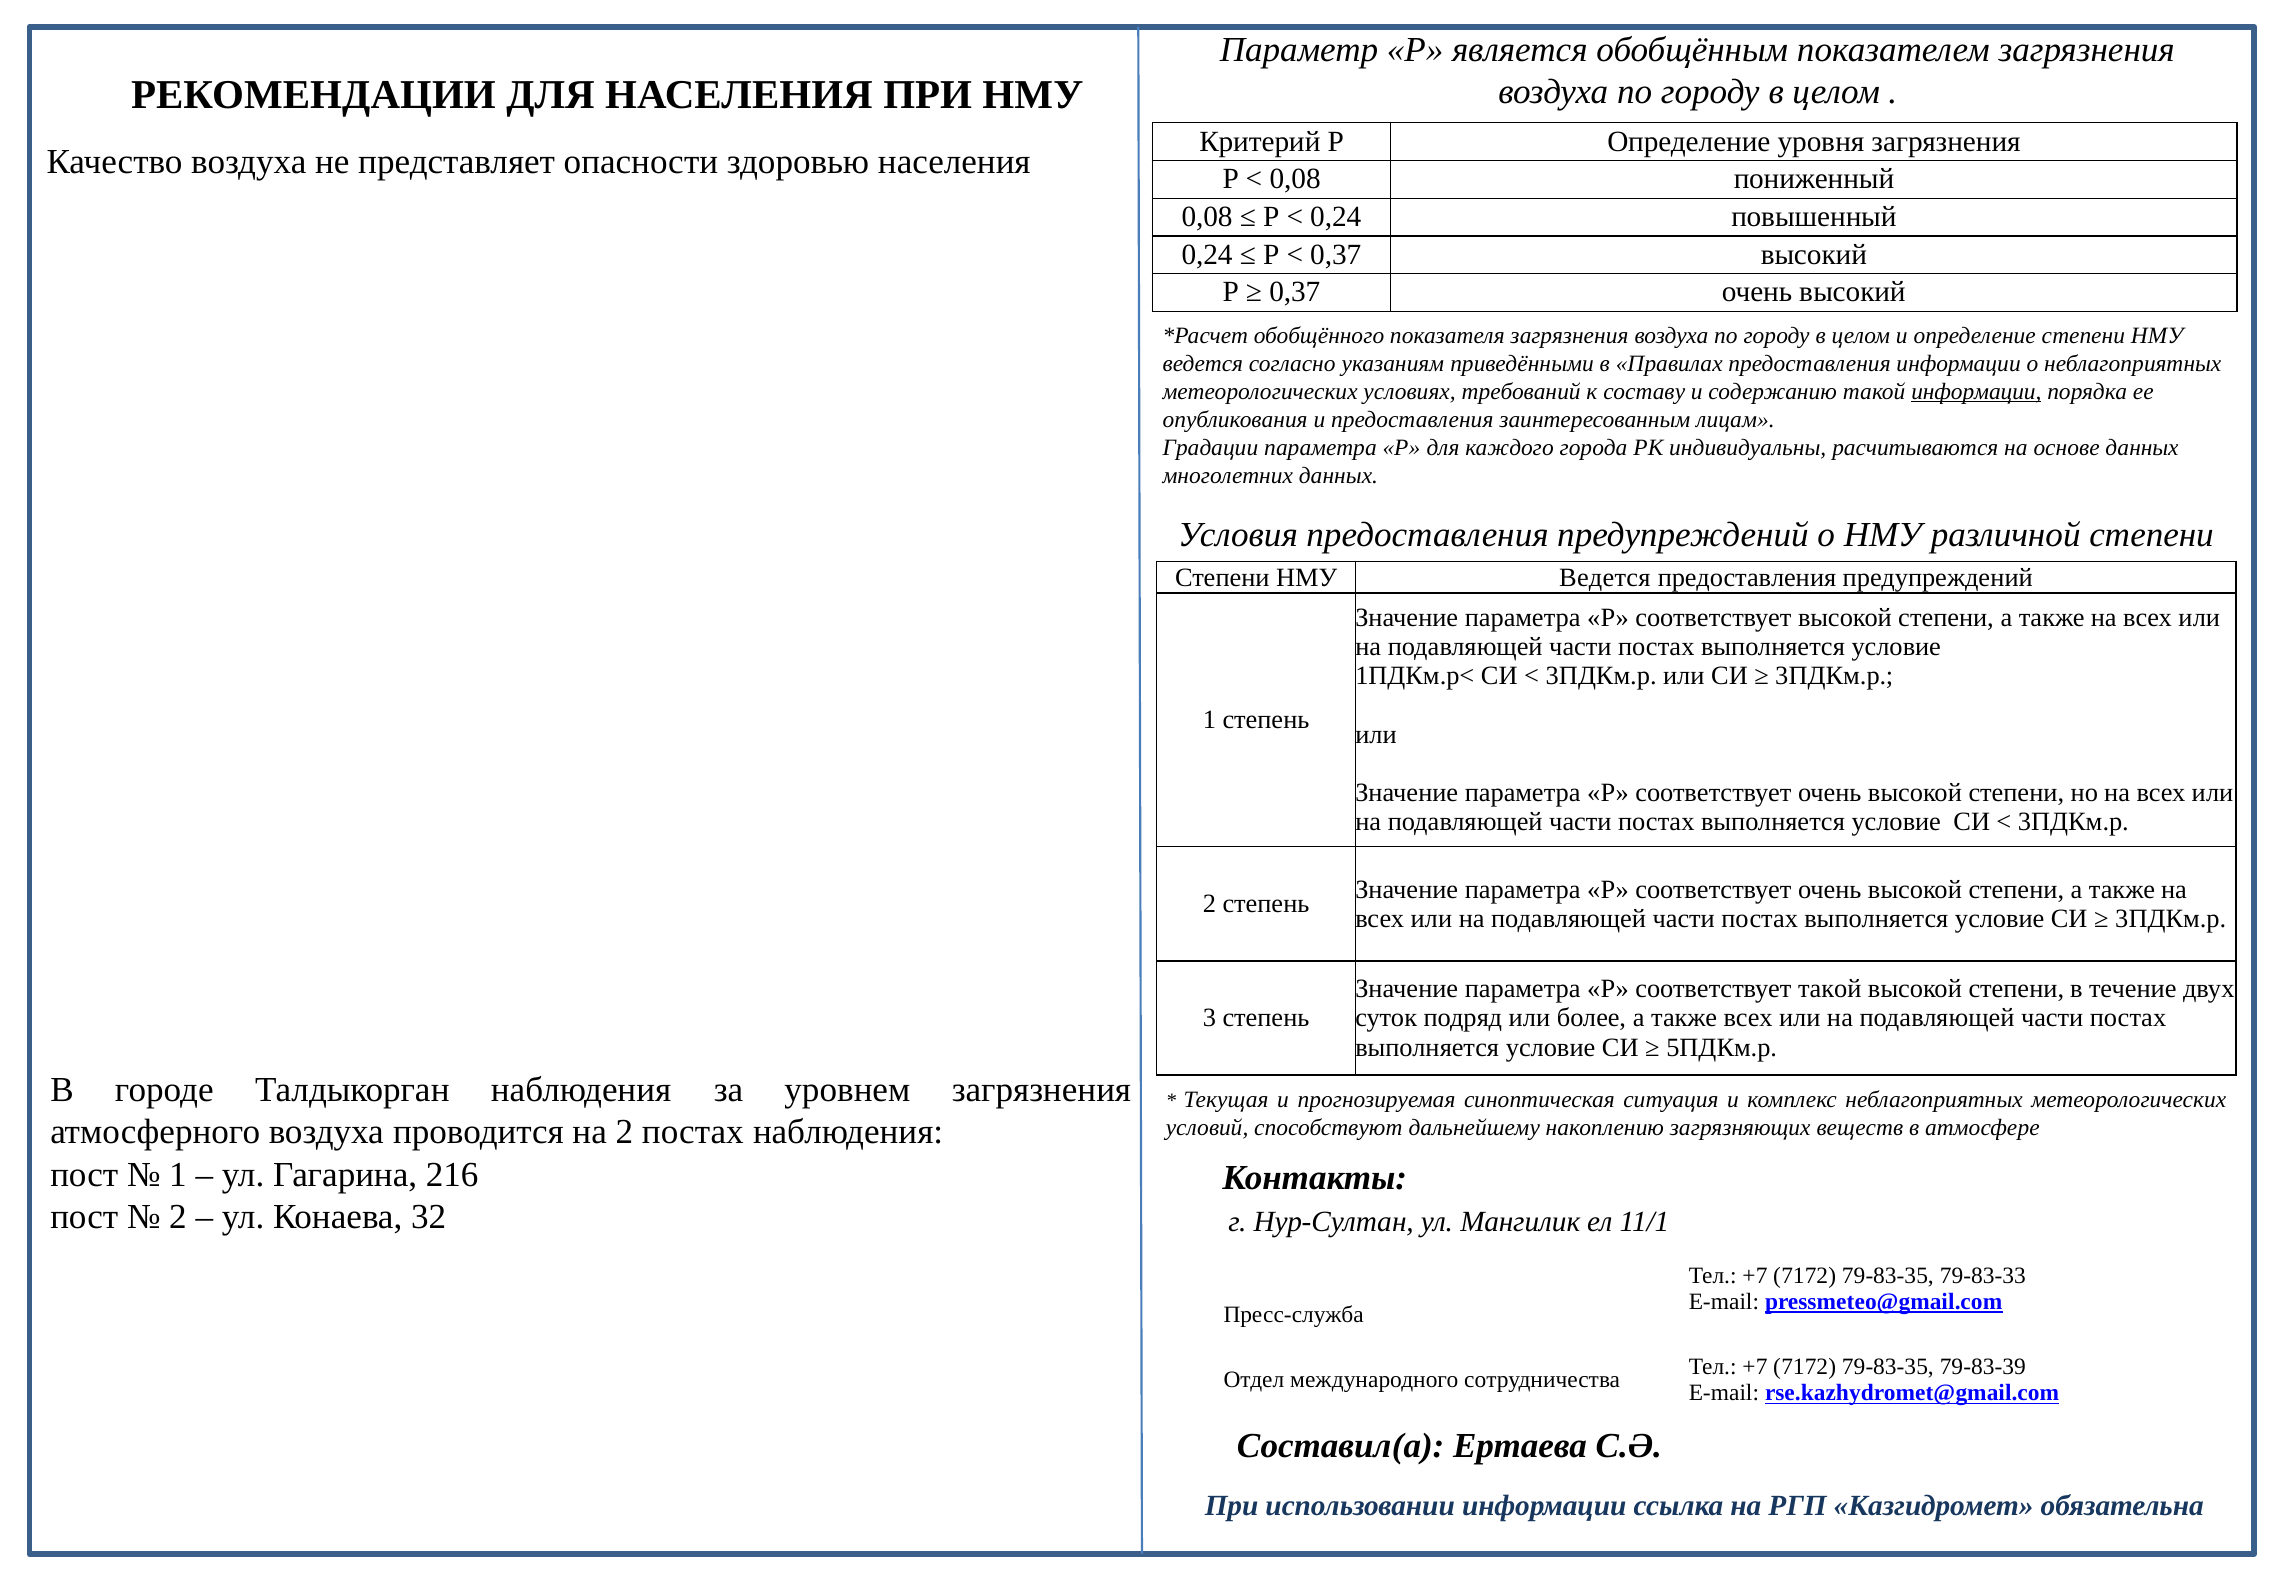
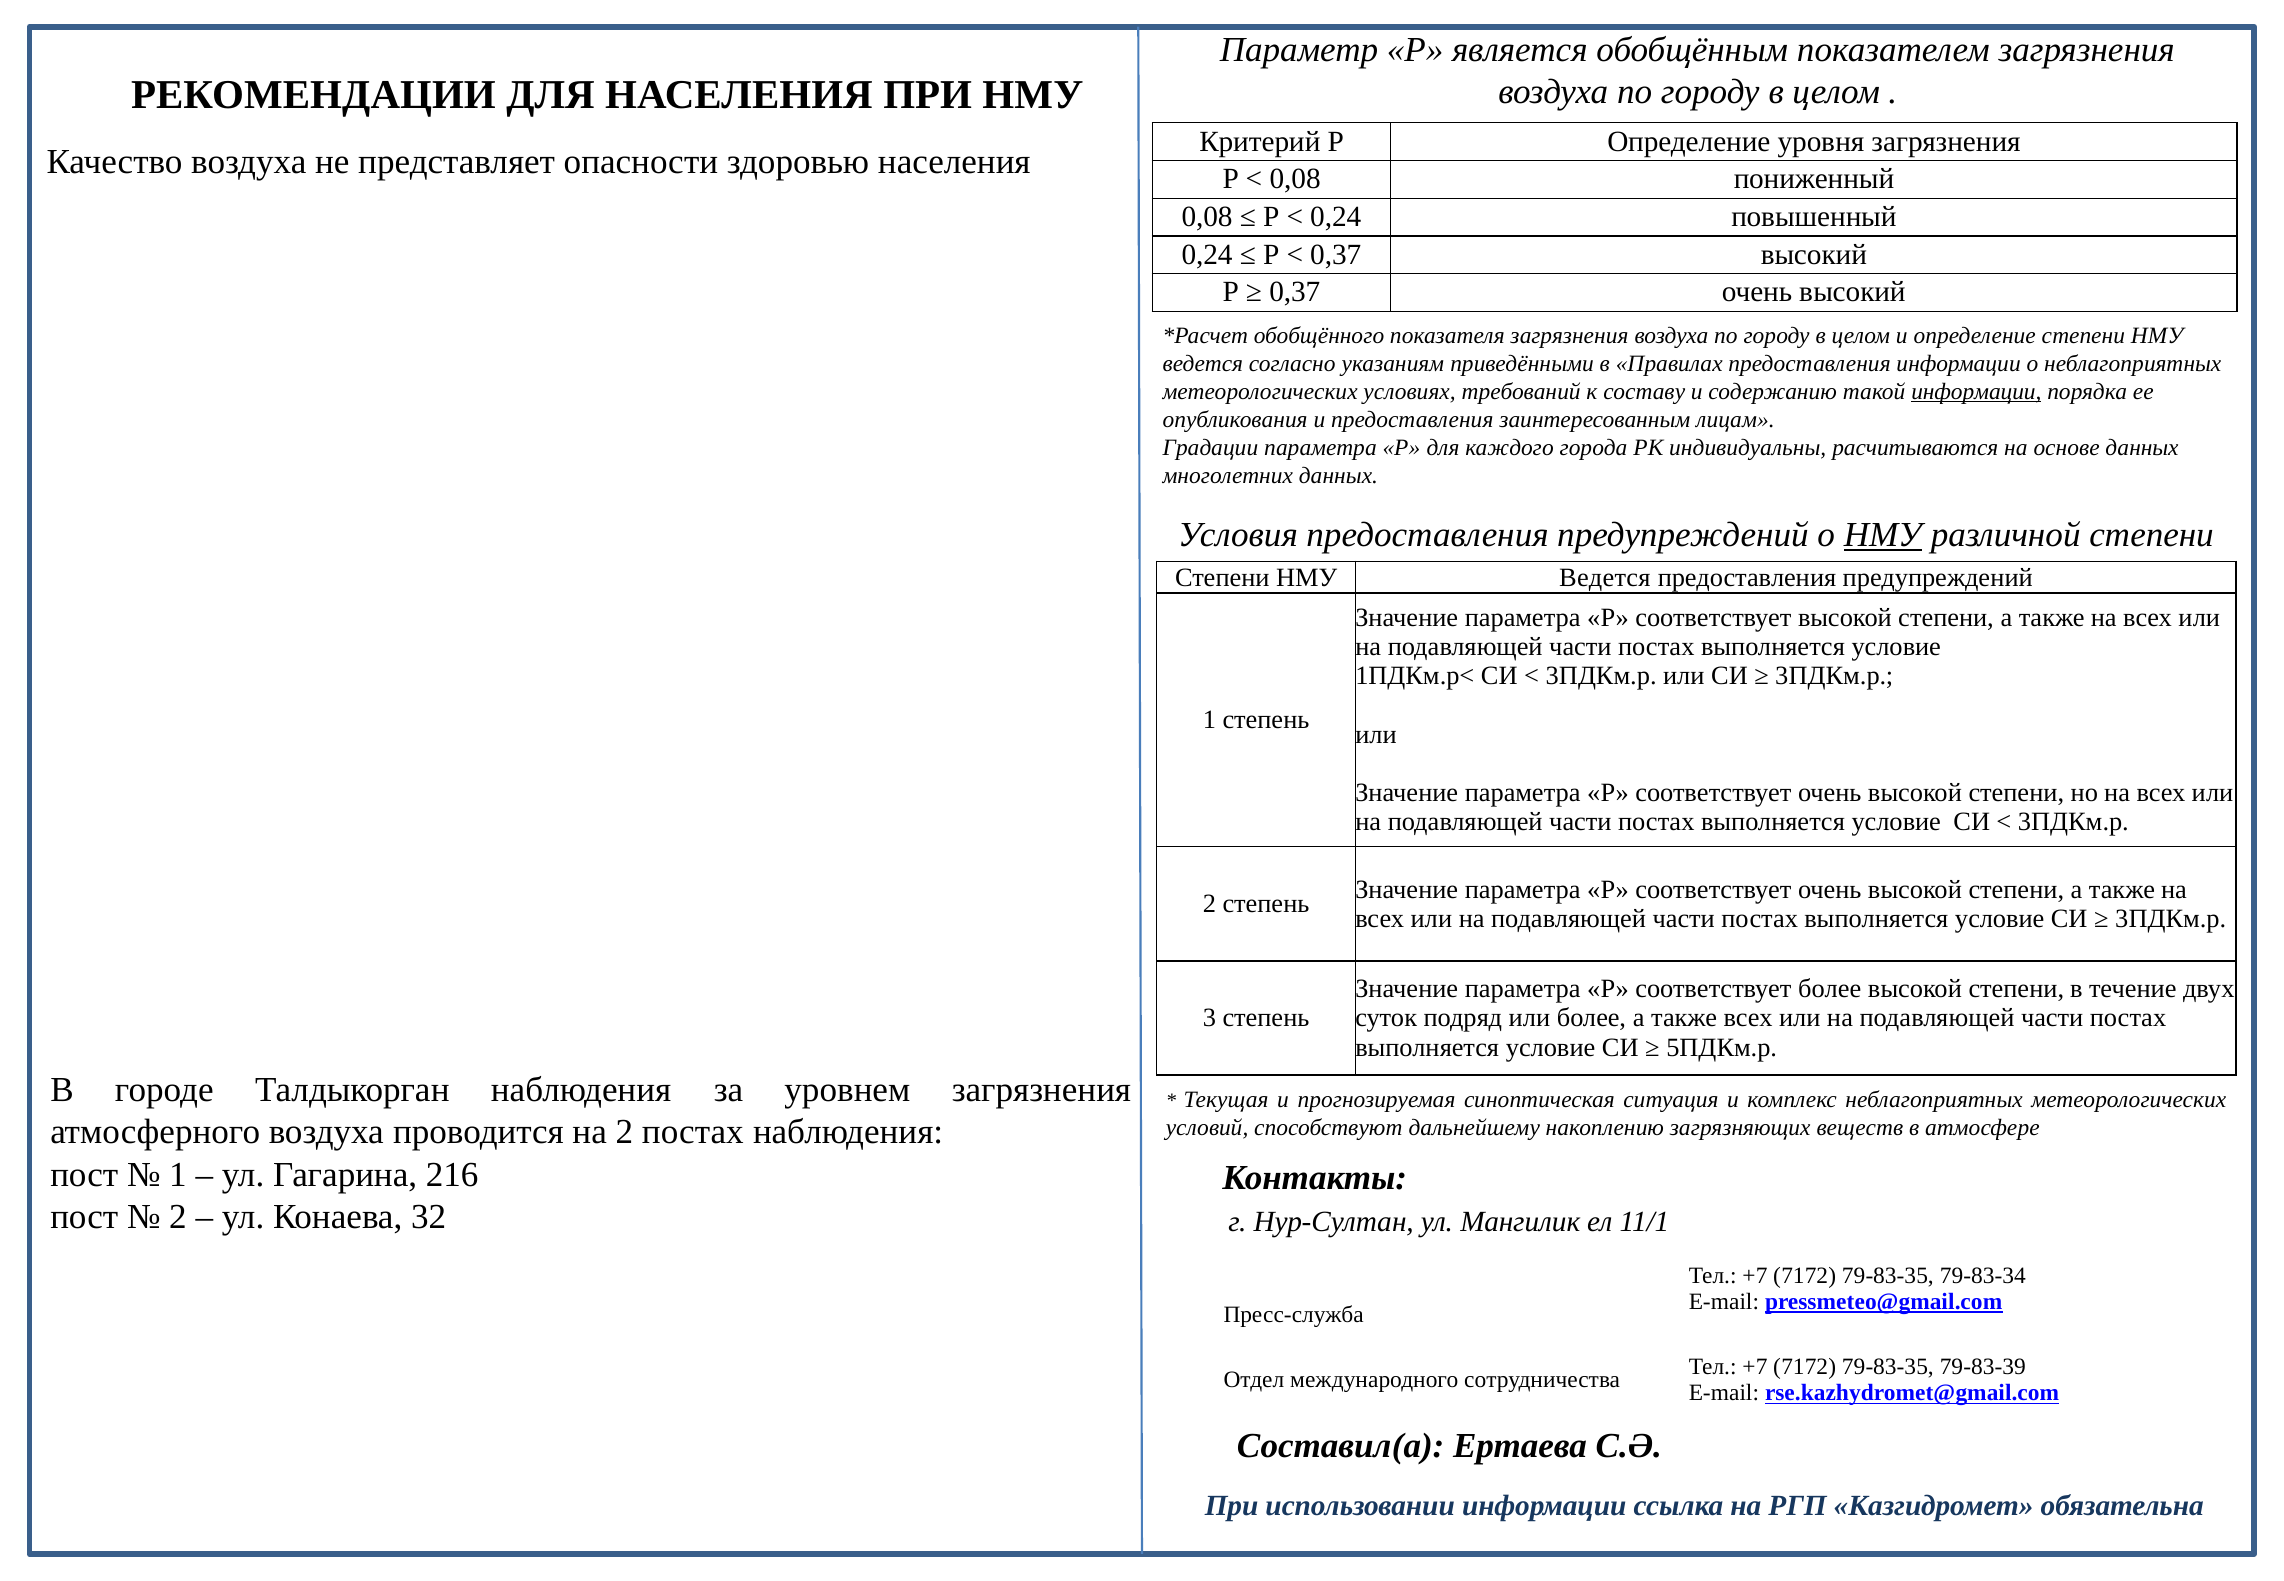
НМУ underline: none -> present (1883, 535)
соответствует такой: такой -> более (1830, 989)
79-83-33: 79-83-33 -> 79-83-34 (1983, 1276)
